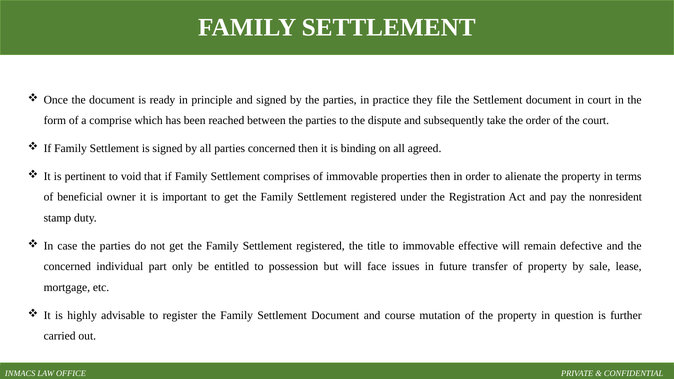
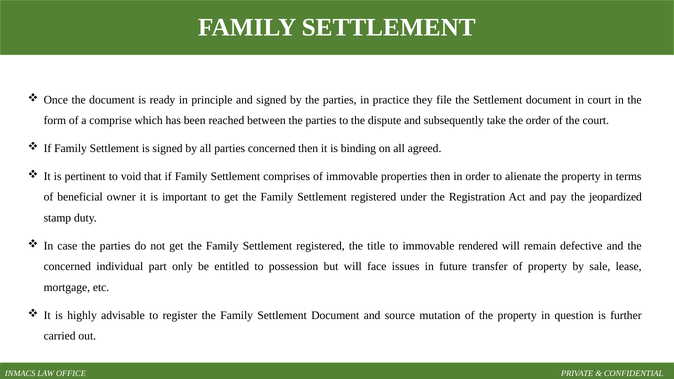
nonresident: nonresident -> jeopardized (615, 197)
effective: effective -> rendered (478, 246)
course: course -> source (400, 315)
